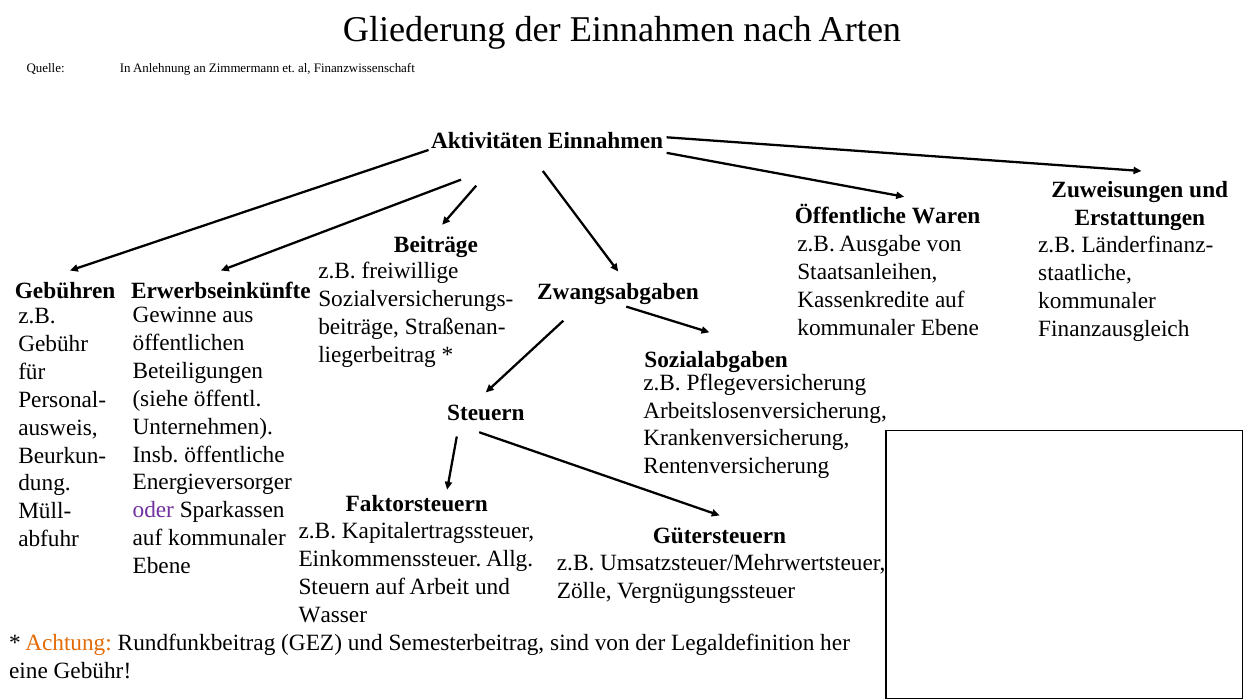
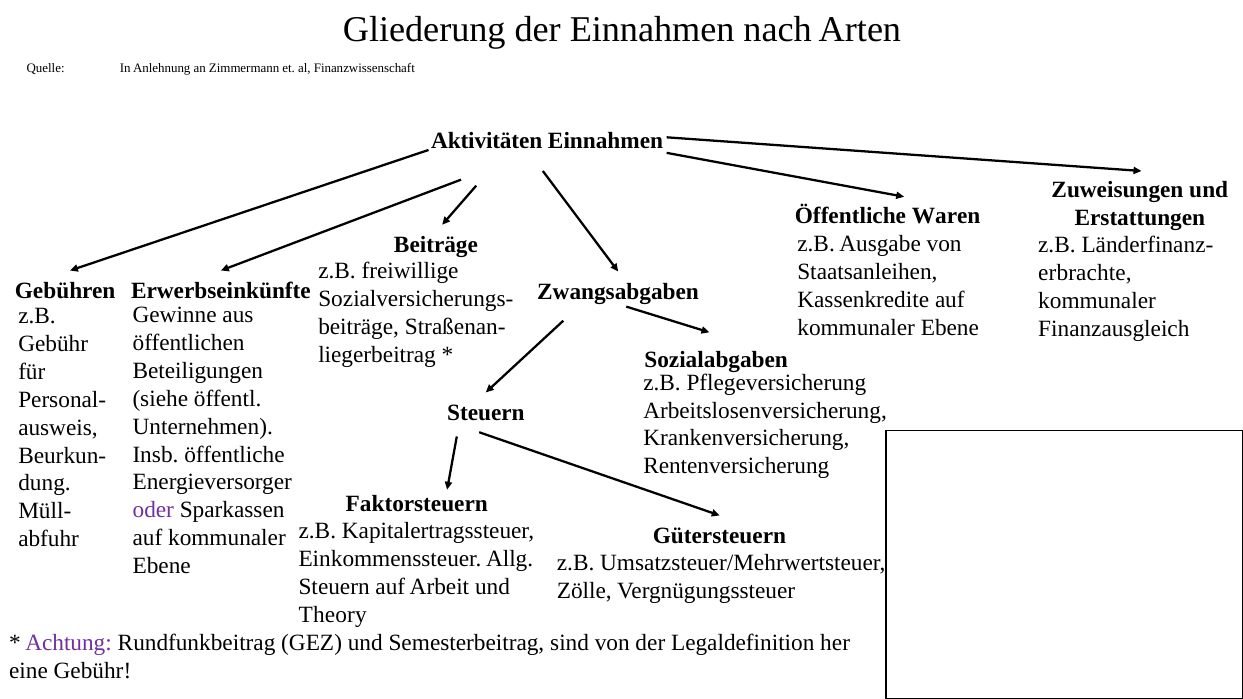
staatliche: staatliche -> erbrachte (1085, 273)
Wasser: Wasser -> Theory (333, 615)
Achtung colour: orange -> purple (69, 643)
